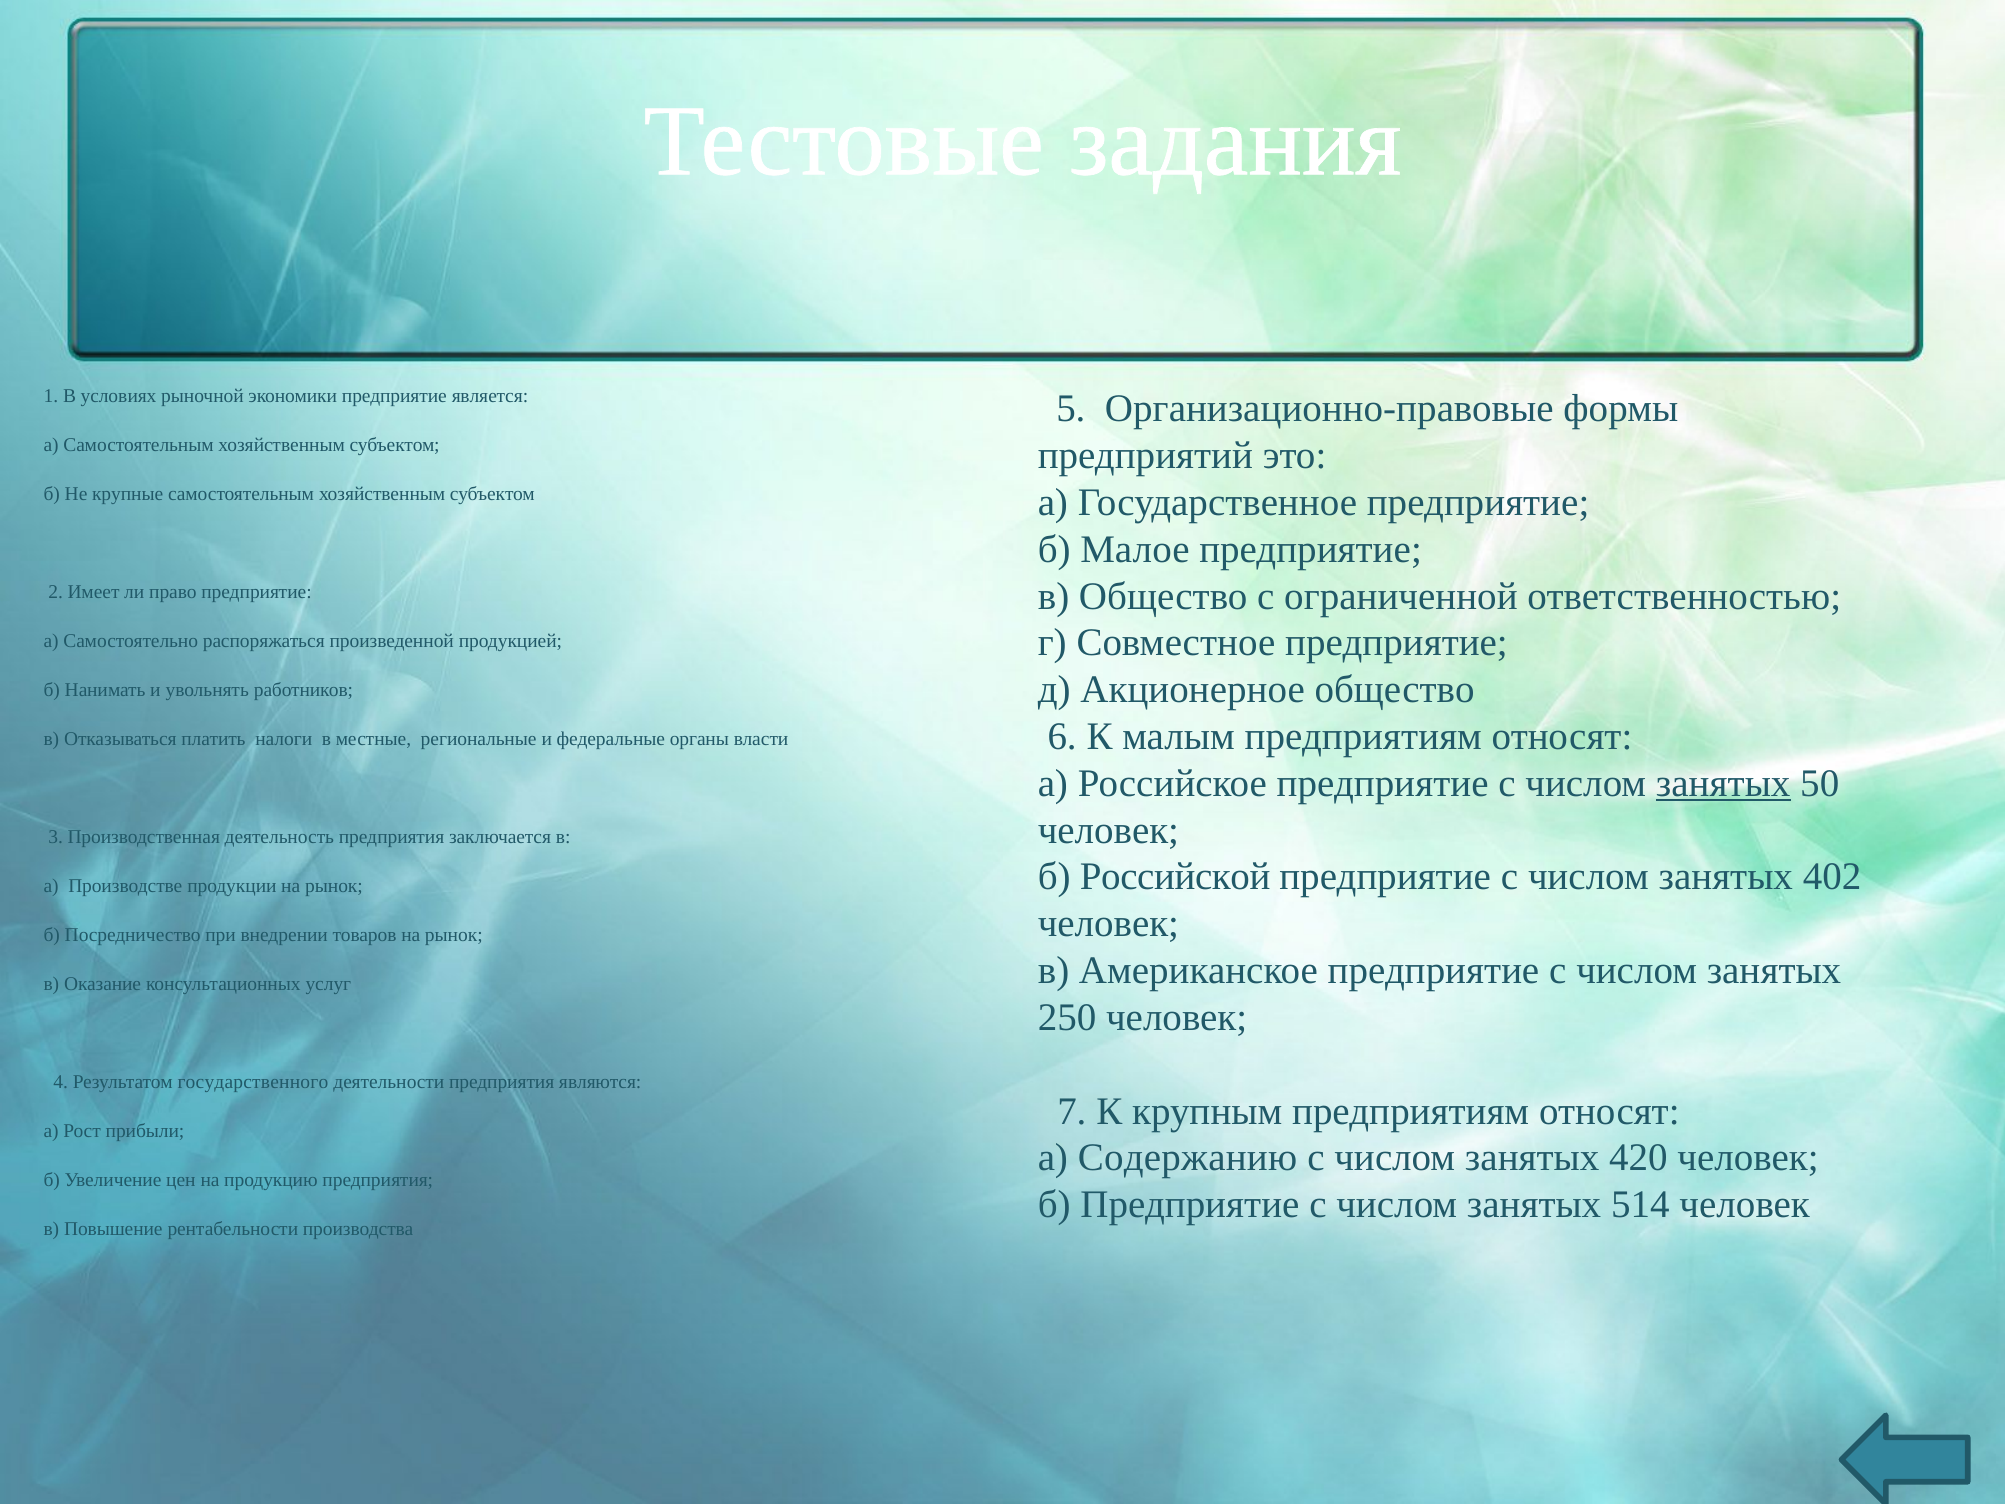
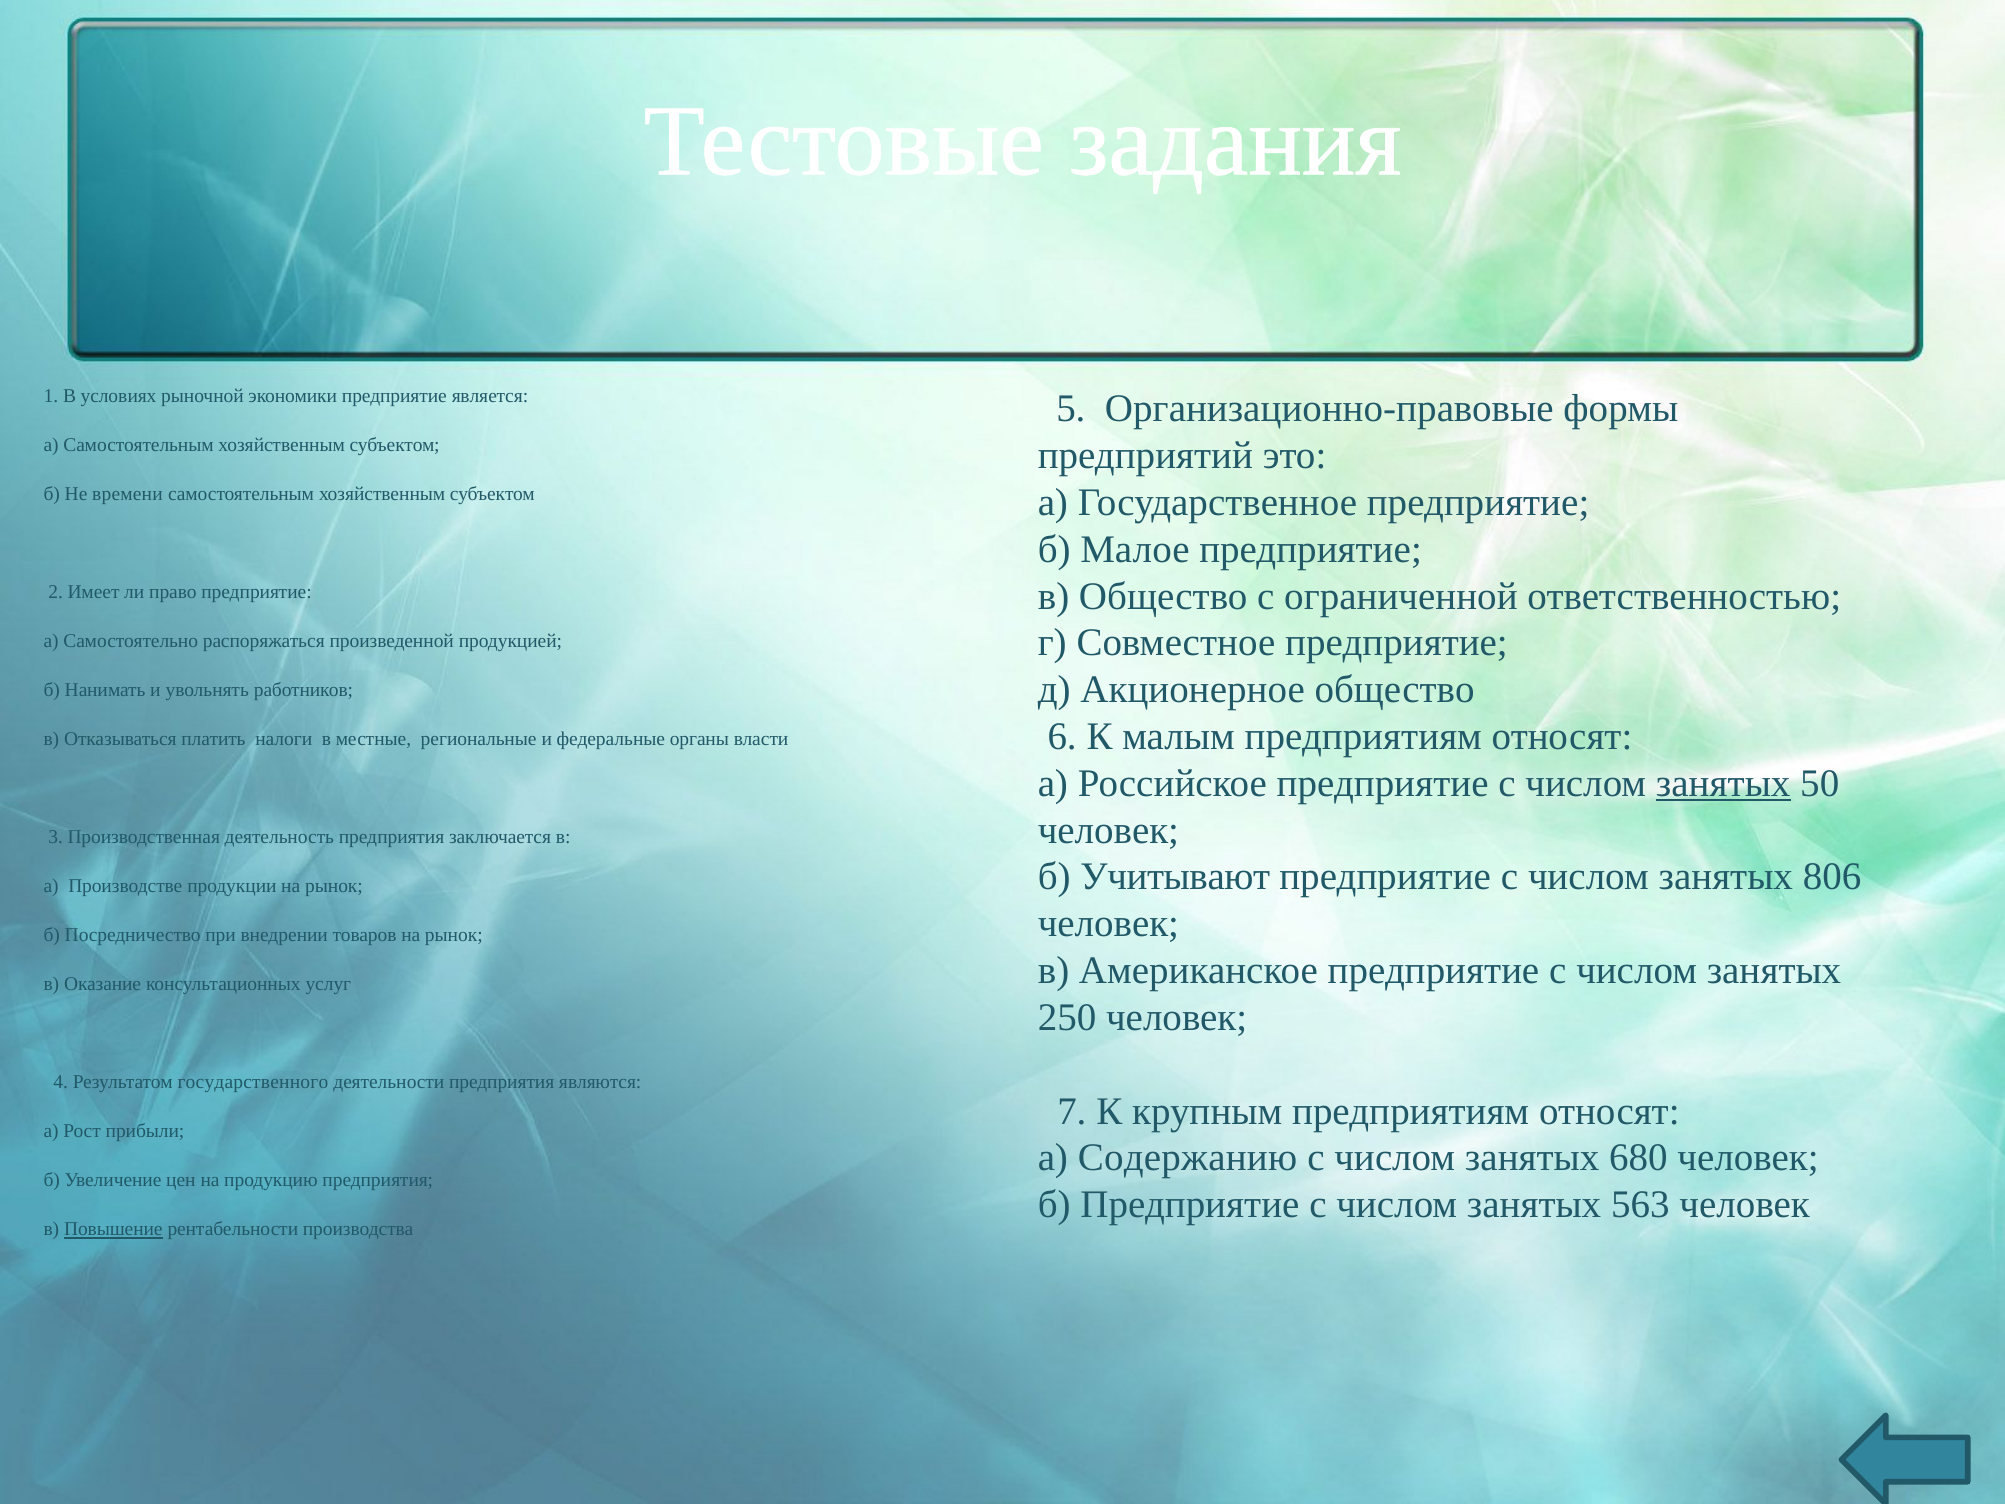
крупные: крупные -> времени (127, 494)
Российской: Российской -> Учитывают (1175, 877)
402: 402 -> 806 (1832, 877)
420: 420 -> 680 (1638, 1158)
514: 514 -> 563 (1640, 1205)
Повышение underline: none -> present (113, 1229)
